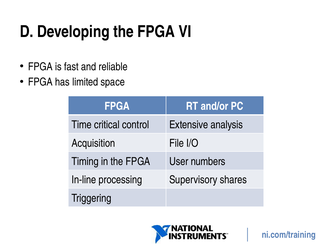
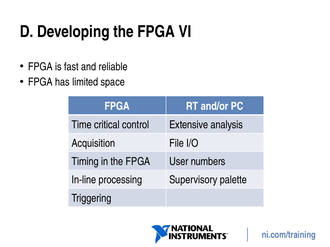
shares: shares -> palette (233, 180)
